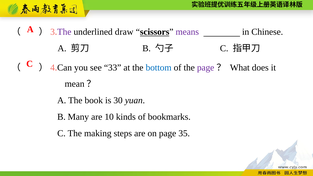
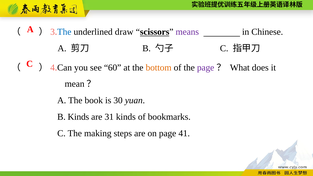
The colour: purple -> blue (64, 32)
33: 33 -> 60 (113, 68)
bottom colour: blue -> orange (159, 68)
B Many: Many -> Kinds (78, 117)
10: 10 -> 31 (109, 117)
35: 35 -> 41 (184, 133)
